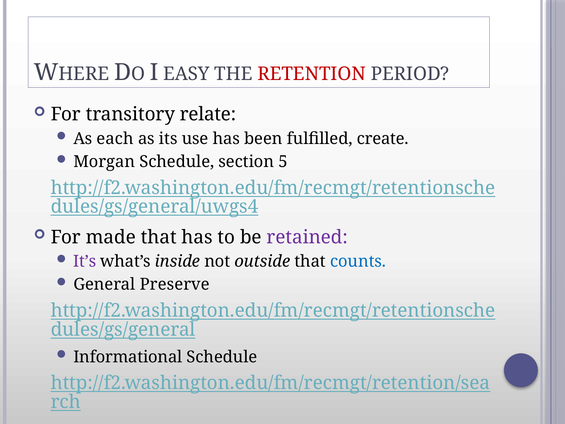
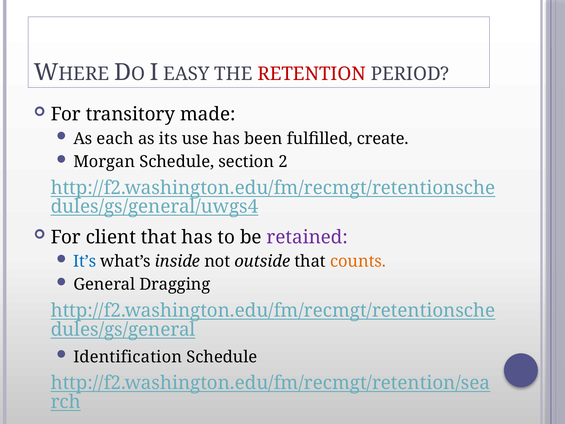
relate: relate -> made (208, 114)
5: 5 -> 2 (283, 162)
made: made -> client (111, 237)
It’s colour: purple -> blue (85, 261)
counts colour: blue -> orange (358, 261)
Preserve: Preserve -> Dragging (175, 284)
Informational: Informational -> Identification (128, 357)
